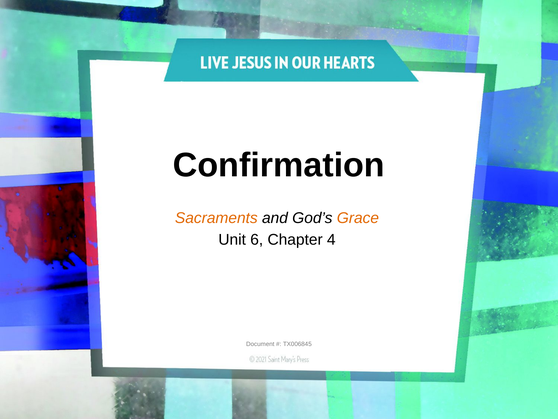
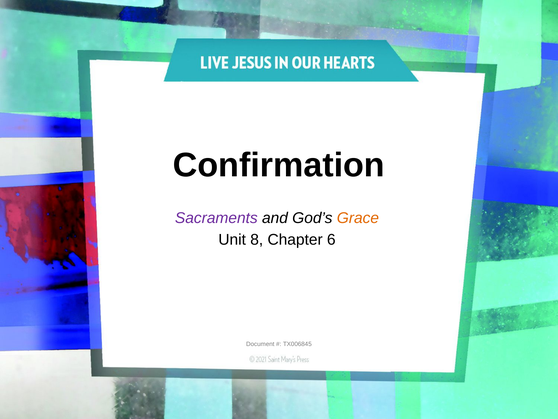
Sacraments colour: orange -> purple (216, 218)
6: 6 -> 8 (257, 239)
4: 4 -> 6 (331, 239)
